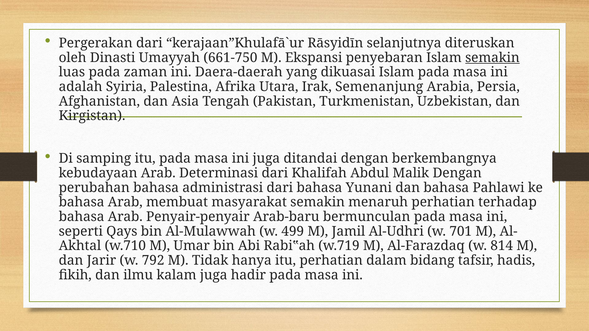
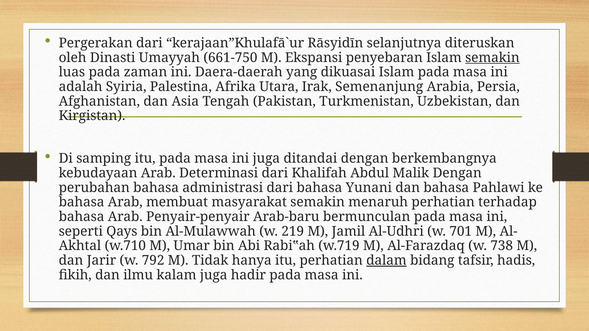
499: 499 -> 219 (293, 231)
814: 814 -> 738 (502, 246)
dalam underline: none -> present (386, 261)
